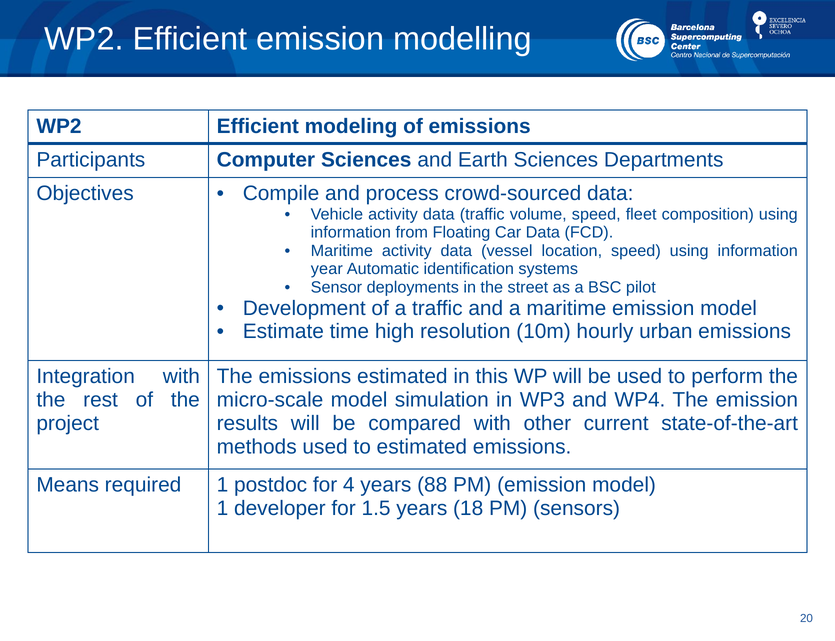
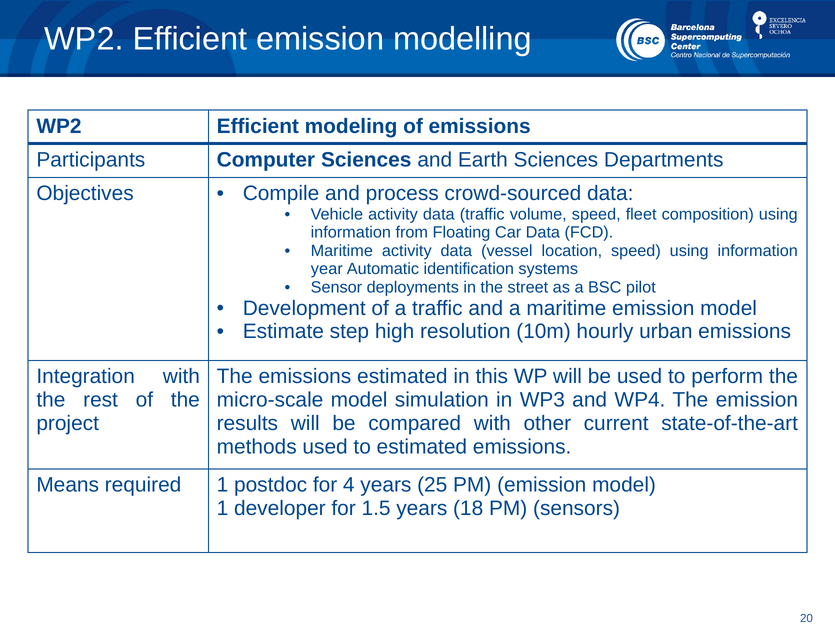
time: time -> step (349, 332)
88: 88 -> 25 (432, 485)
